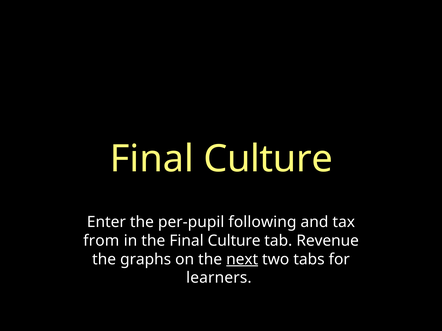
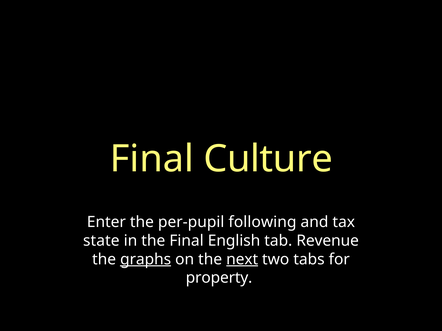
from: from -> state (101, 241)
the Final Culture: Culture -> English (234, 241)
graphs underline: none -> present (146, 260)
learners: learners -> property (219, 278)
